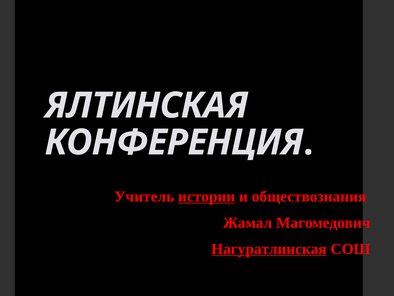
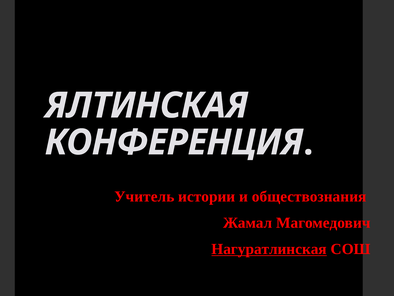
истории underline: present -> none (207, 196)
